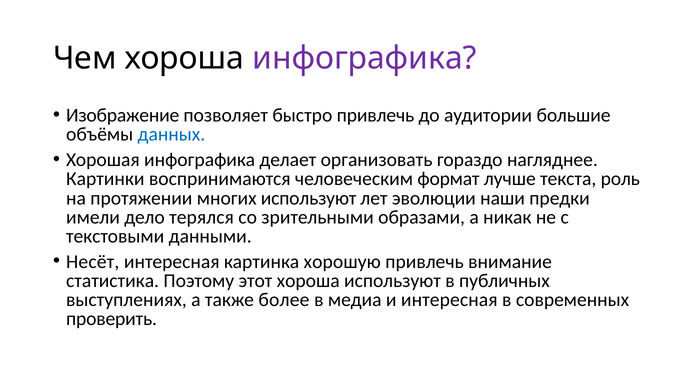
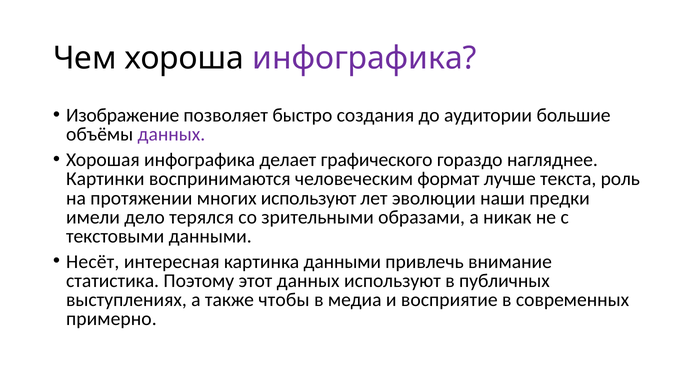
быстро привлечь: привлечь -> создания (375, 116)
данных colour: blue -> purple (171, 135)
организовать: организовать -> графического (377, 160)
картинка хорошую: хорошую -> данными (342, 262)
этот хороша: хороша -> данных (308, 281)
более: более -> чтобы (284, 300)
и интересная: интересная -> восприятие (449, 300)
проверить: проверить -> примерно (111, 319)
